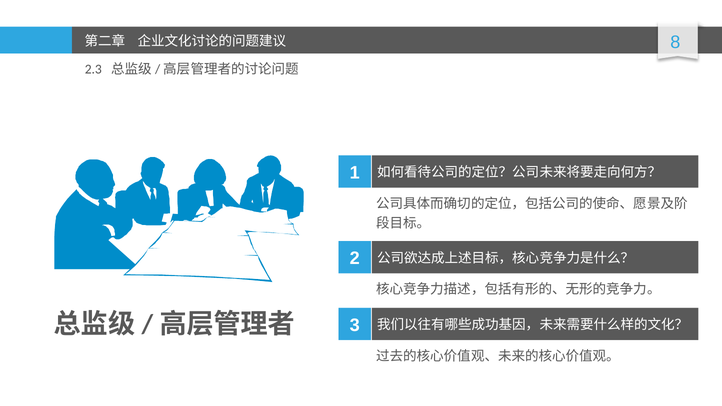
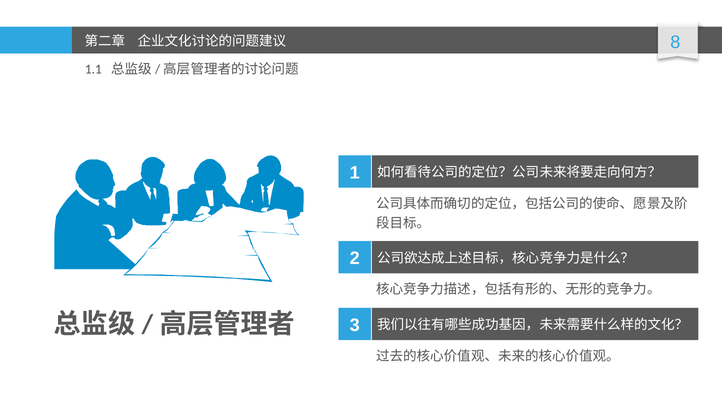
2.3: 2.3 -> 1.1 (93, 69)
